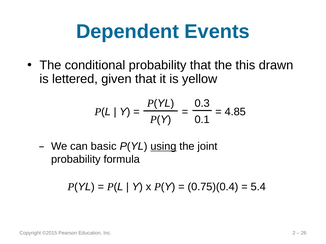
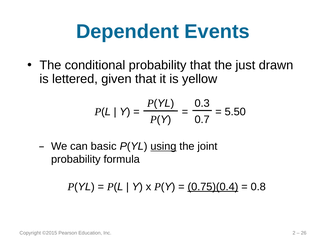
this: this -> just (245, 65)
4.85: 4.85 -> 5.50 (235, 112)
0.1: 0.1 -> 0.7 (202, 120)
0.75)(0.4 underline: none -> present (213, 187)
5.4: 5.4 -> 0.8 (258, 187)
